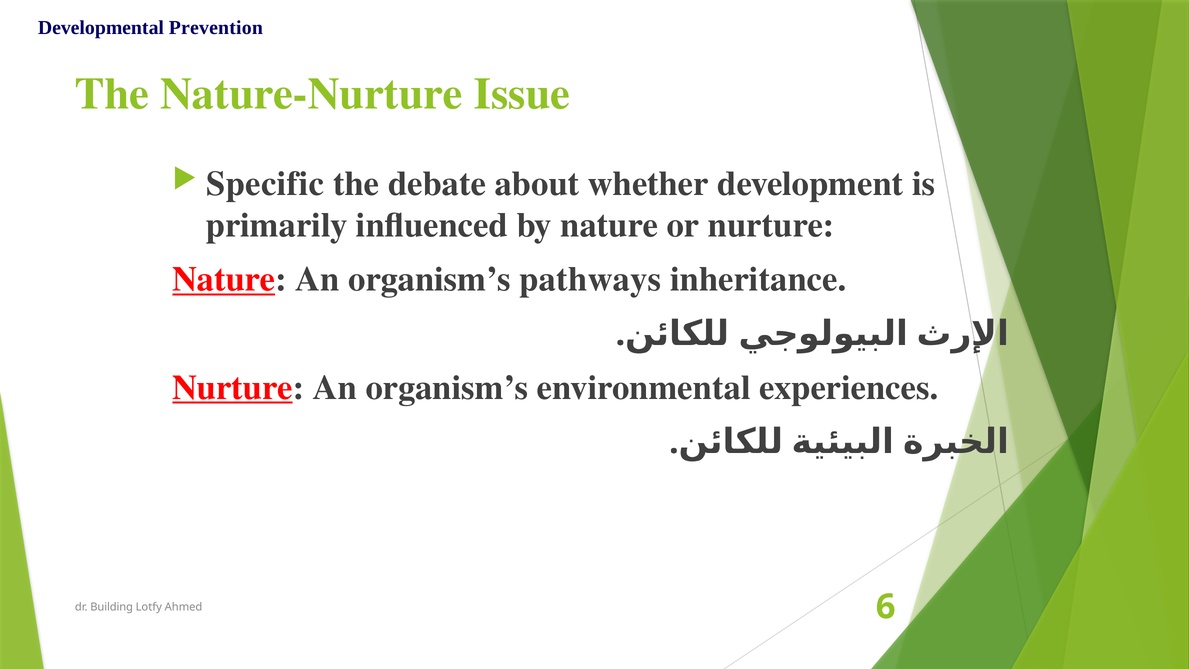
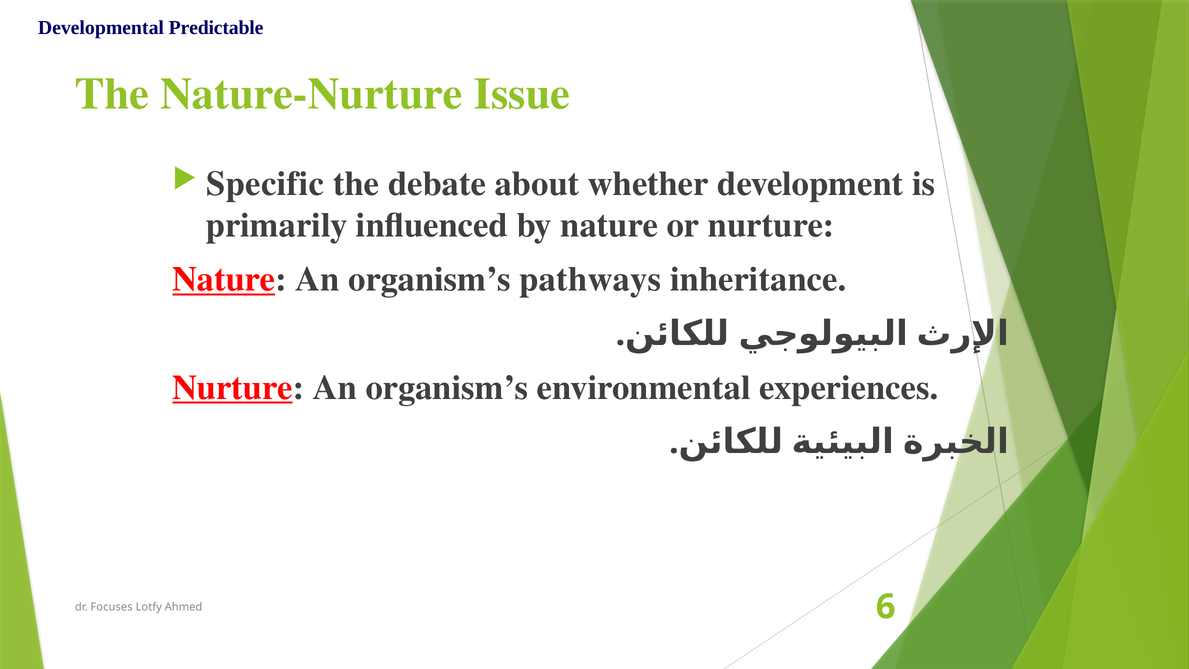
Prevention: Prevention -> Predictable (216, 27)
Building: Building -> Focuses (112, 607)
